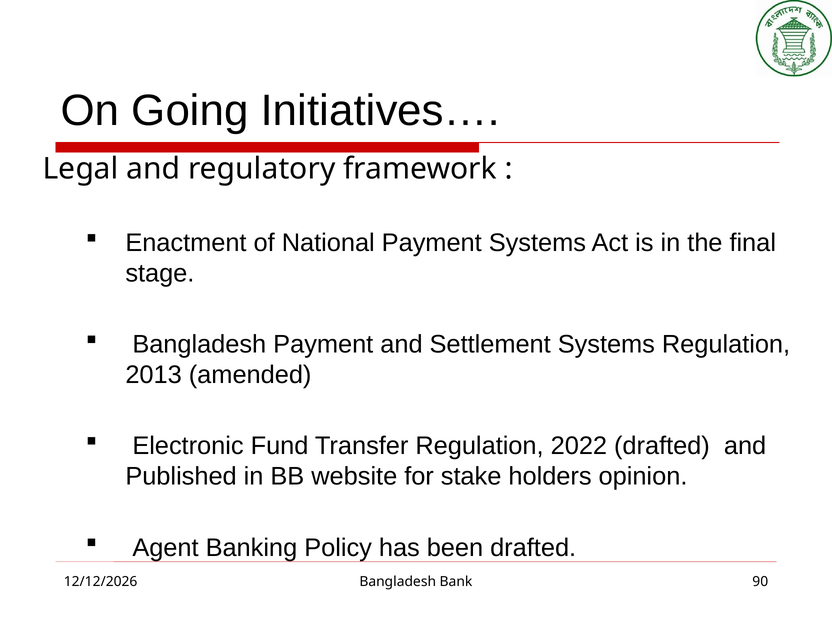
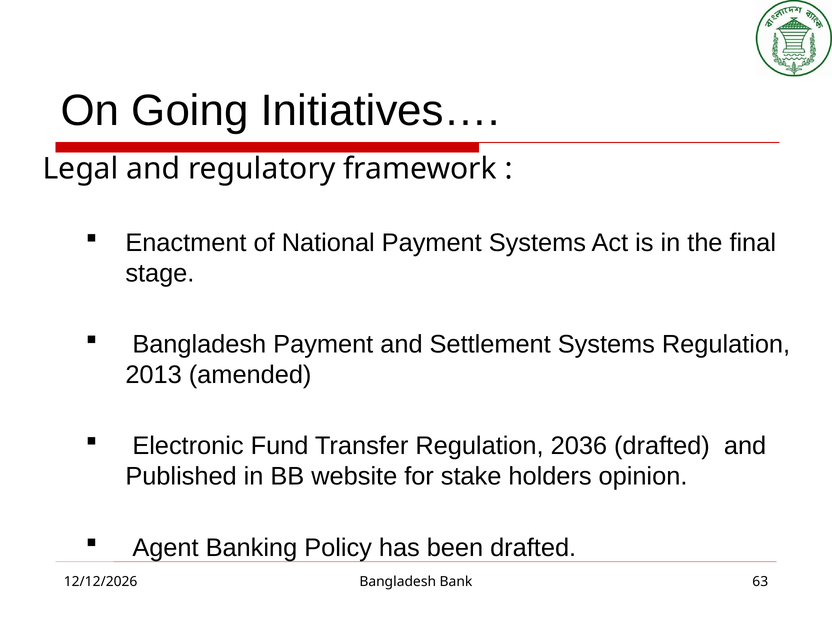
2022: 2022 -> 2036 (579, 446)
90: 90 -> 63 (760, 582)
